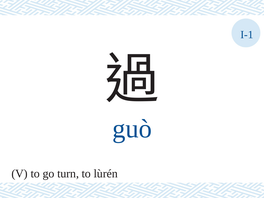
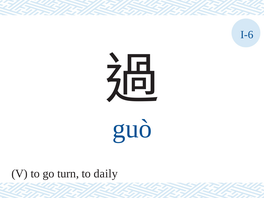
I-1: I-1 -> I-6 (247, 35)
lùrén: lùrén -> daily (106, 174)
